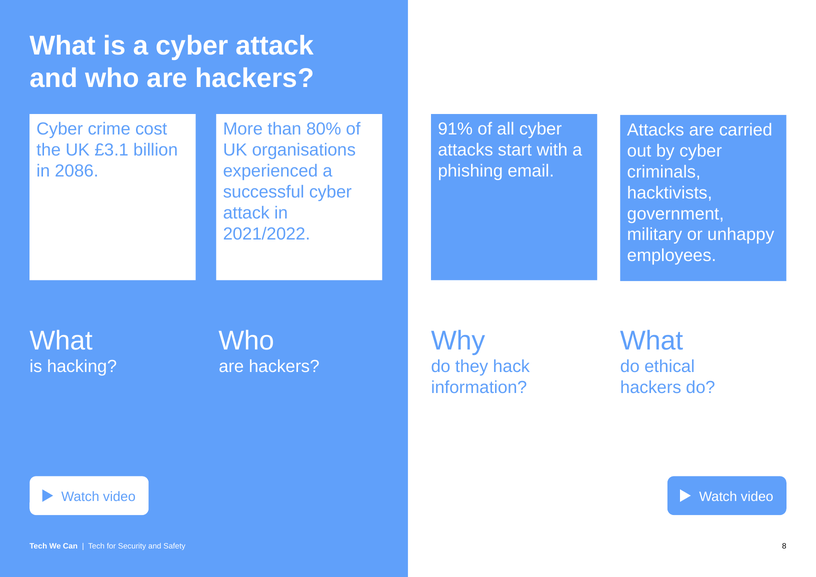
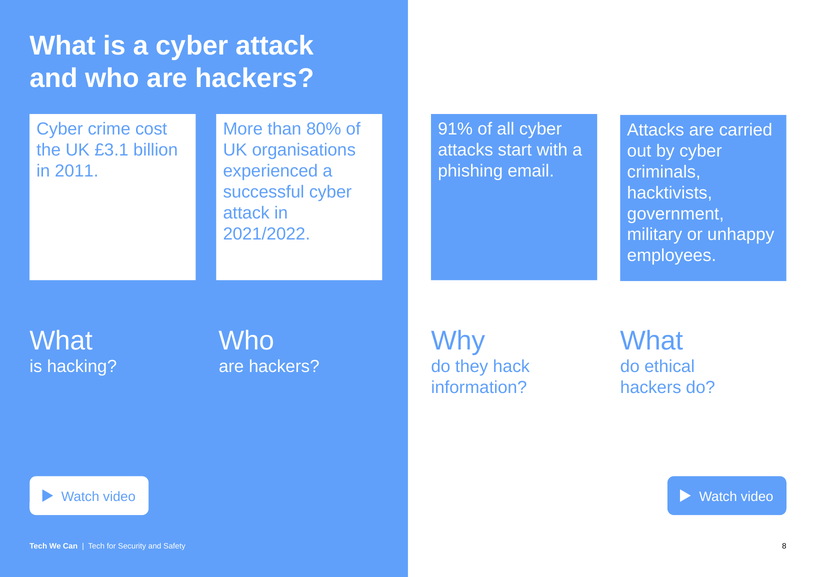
2086: 2086 -> 2011 (77, 171)
